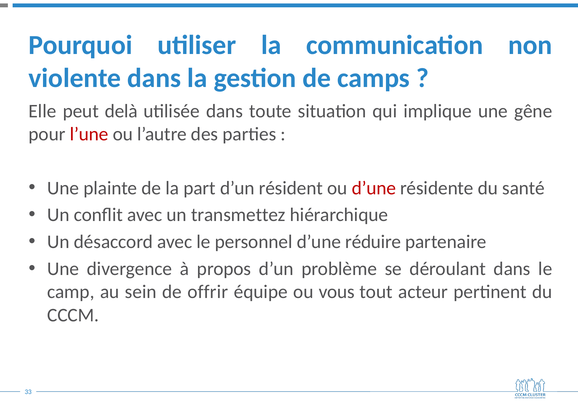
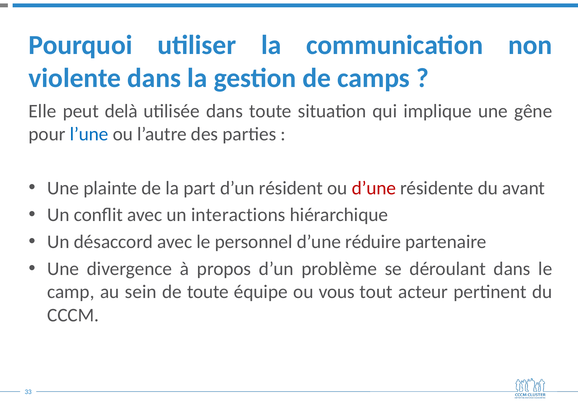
l’une colour: red -> blue (89, 134)
santé: santé -> avant (524, 188)
transmettez: transmettez -> interactions (238, 215)
de offrir: offrir -> toute (208, 292)
